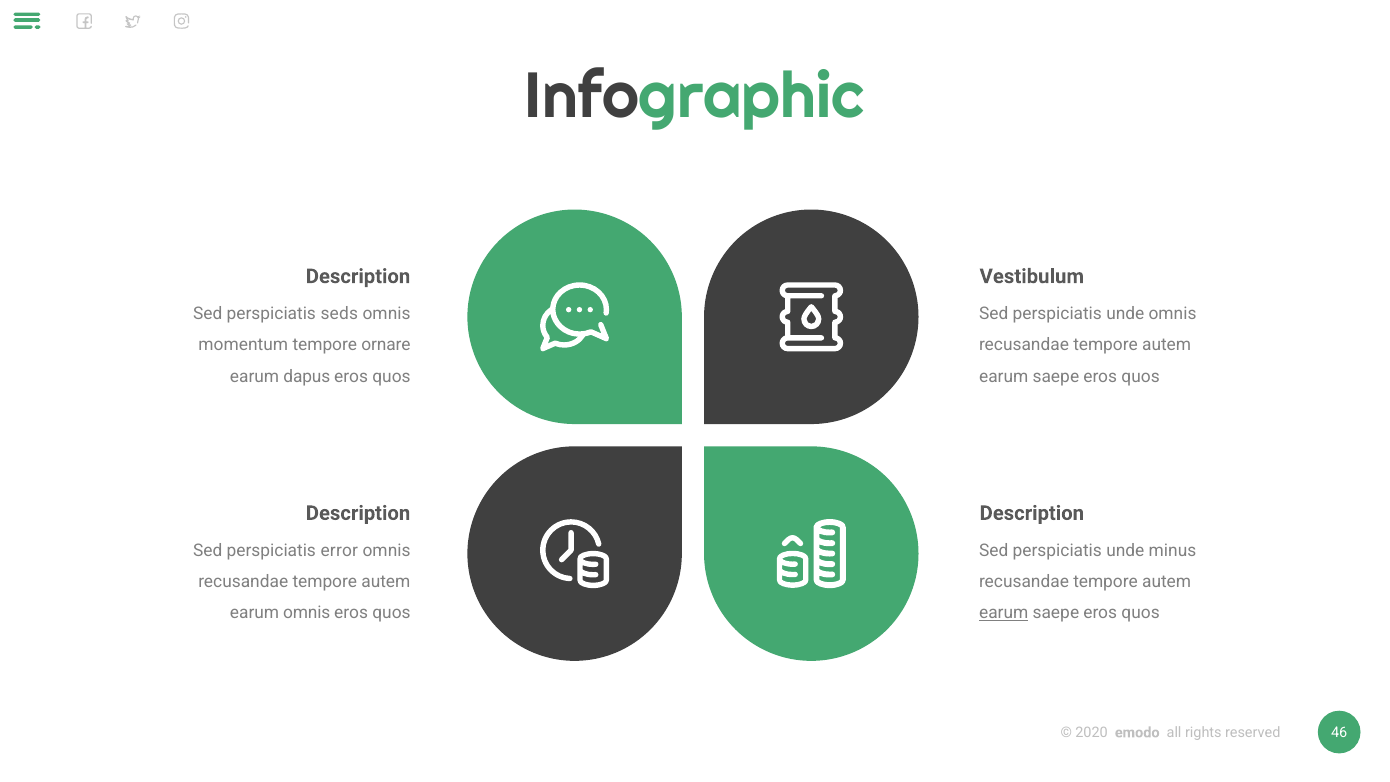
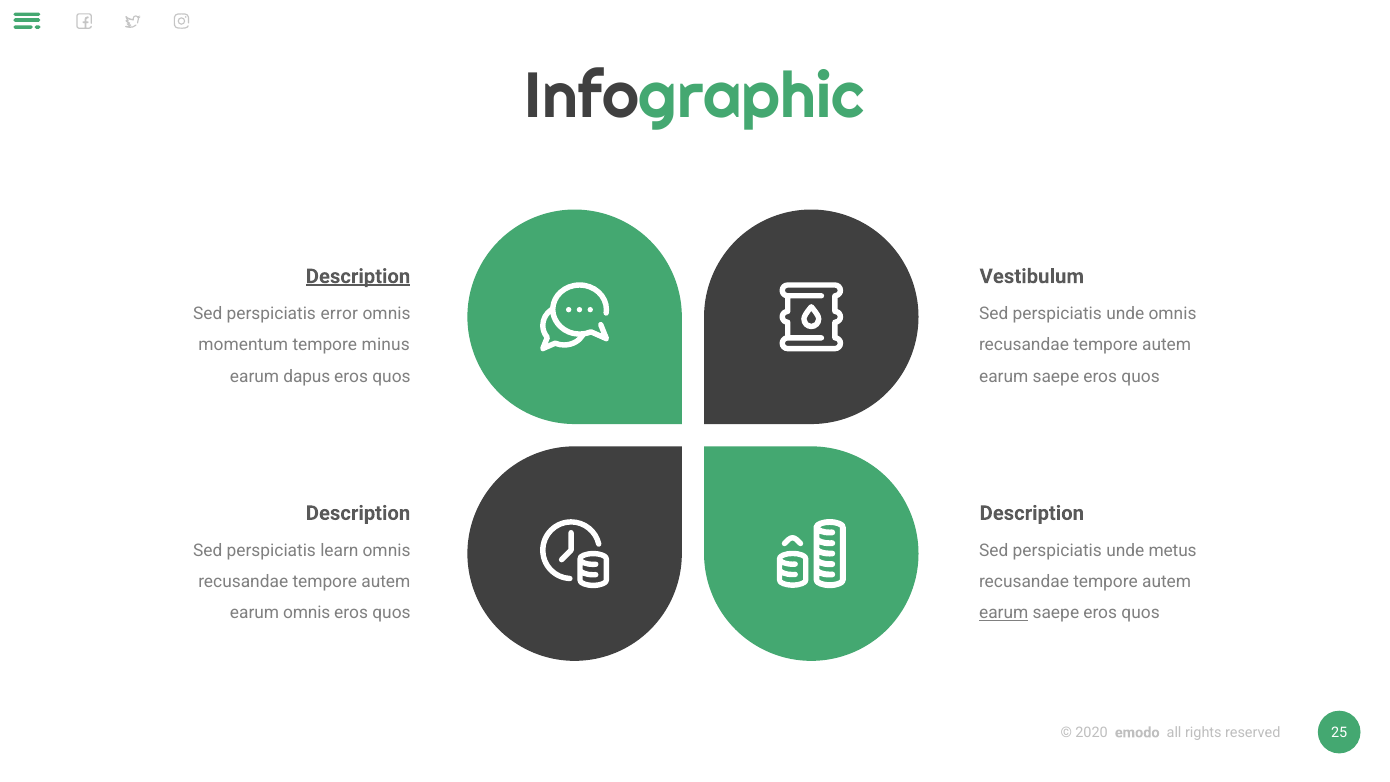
Description underline: none -> present (358, 276)
seds: seds -> error (339, 314)
ornare: ornare -> minus (386, 345)
error: error -> learn (339, 551)
minus: minus -> metus (1173, 551)
46: 46 -> 25 (1339, 733)
